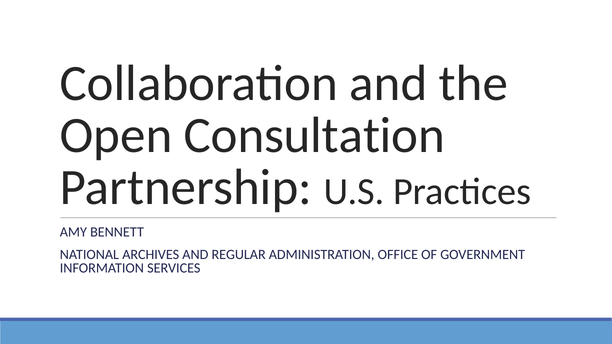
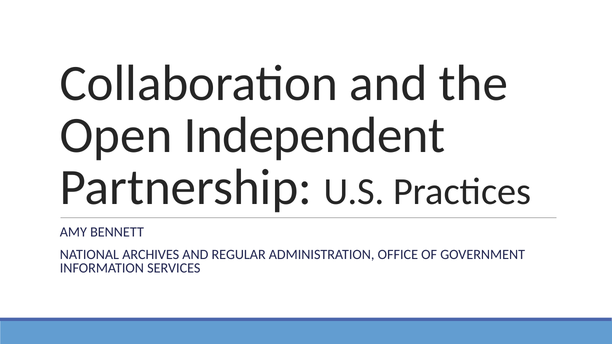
Consultation: Consultation -> Independent (314, 136)
